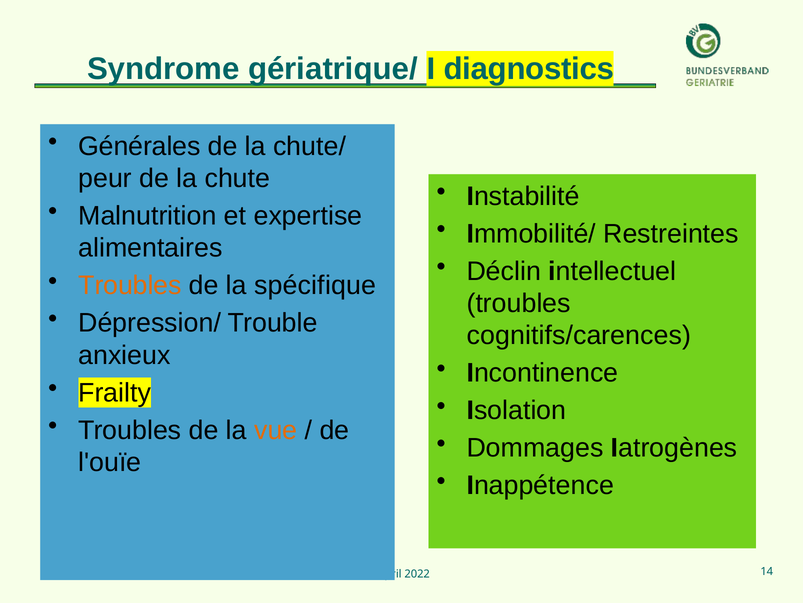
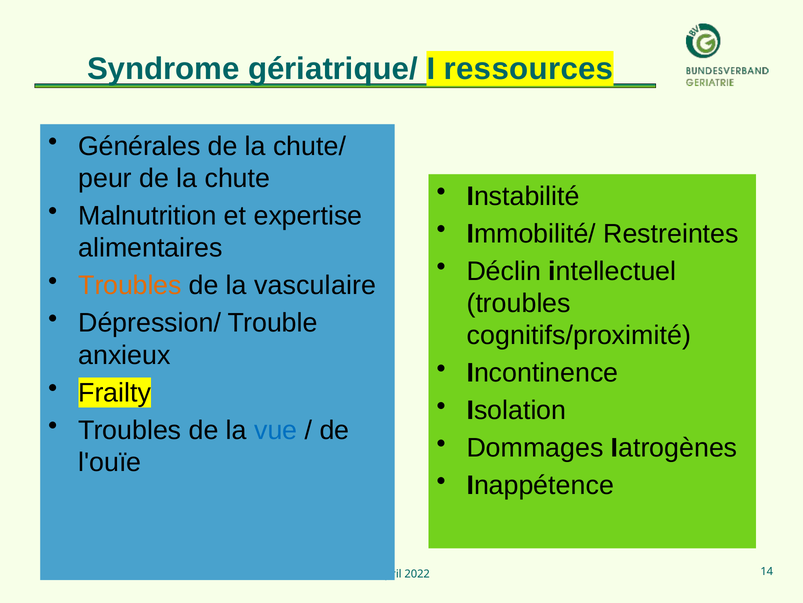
diagnostics: diagnostics -> ressources (529, 69)
spécifique: spécifique -> vasculaire (315, 285)
cognitifs/carences: cognitifs/carences -> cognitifs/proximité (579, 335)
vue colour: orange -> blue (276, 430)
